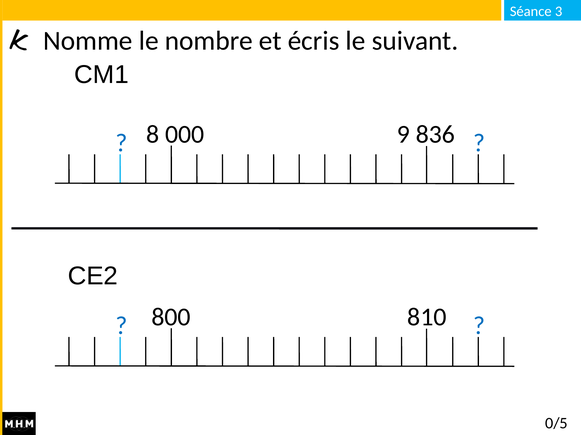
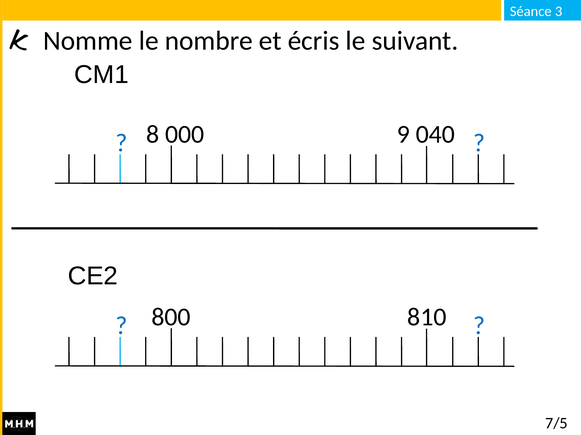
836: 836 -> 040 (435, 135)
0/5: 0/5 -> 7/5 (556, 424)
